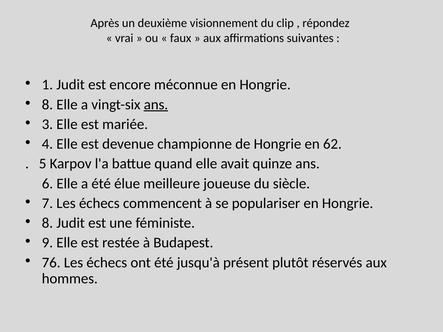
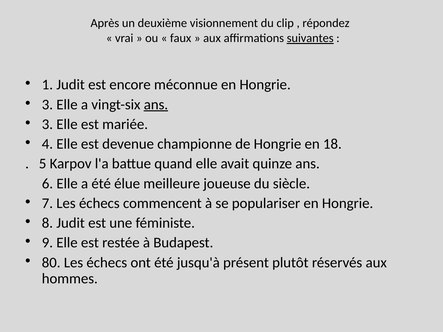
suivantes underline: none -> present (310, 38)
8: 8 -> 3 (47, 105)
62: 62 -> 18 (332, 144)
76: 76 -> 80 (51, 263)
